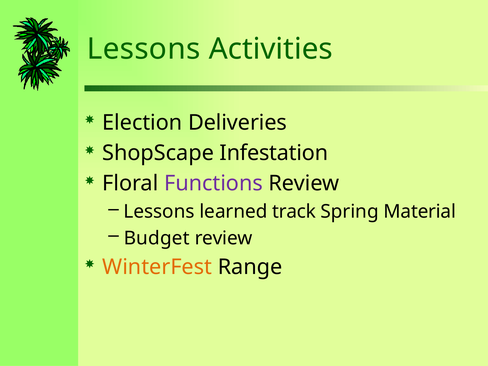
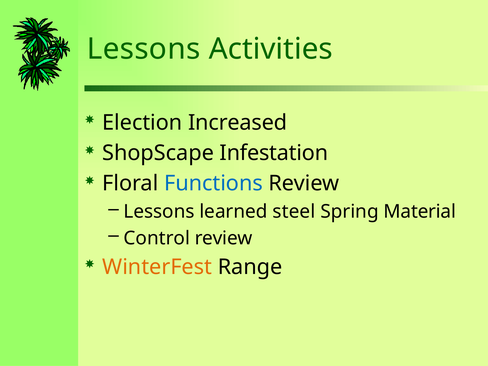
Deliveries: Deliveries -> Increased (238, 123)
Functions colour: purple -> blue (213, 183)
track: track -> steel (294, 211)
Budget: Budget -> Control (157, 238)
